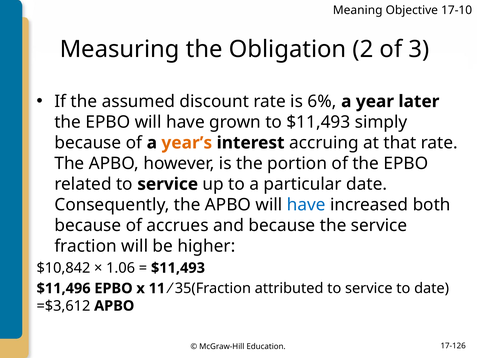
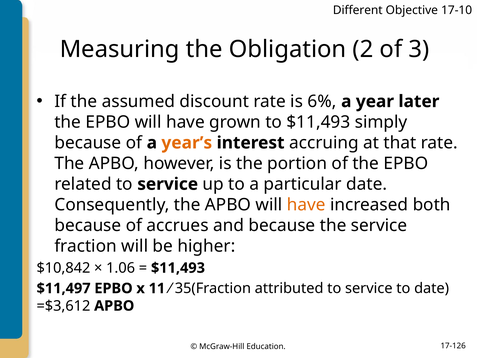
Meaning: Meaning -> Different (358, 10)
have colour: blue -> orange (306, 205)
$11,496: $11,496 -> $11,497 (64, 288)
